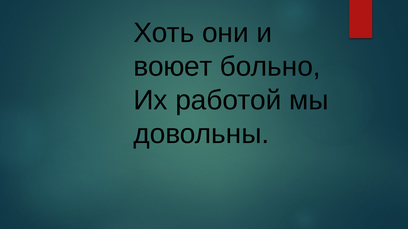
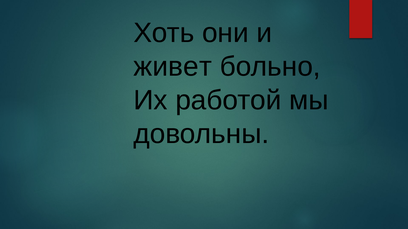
воюет: воюет -> живет (173, 67)
